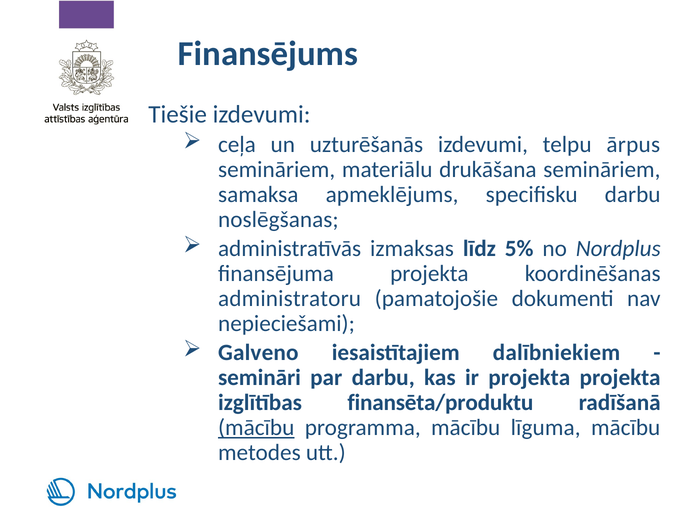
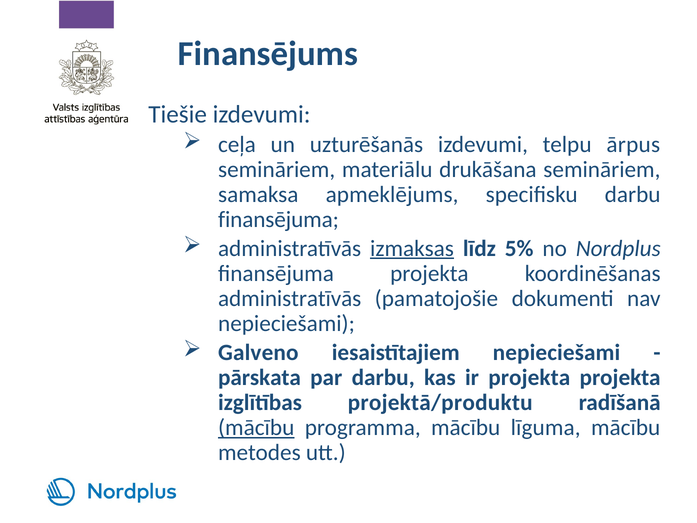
noslēgšanas: noslēgšanas -> finansējuma (278, 220)
izmaksas underline: none -> present (412, 248)
administratoru: administratoru -> administratīvās (290, 298)
iesaistītajiem dalībniekiem: dalībniekiem -> nepieciešami (557, 352)
semināri: semināri -> pārskata (259, 377)
finansēta/produktu: finansēta/produktu -> projektā/produktu (440, 402)
